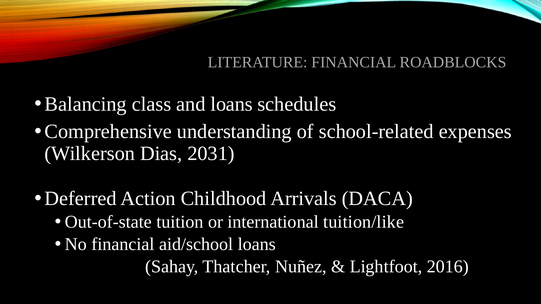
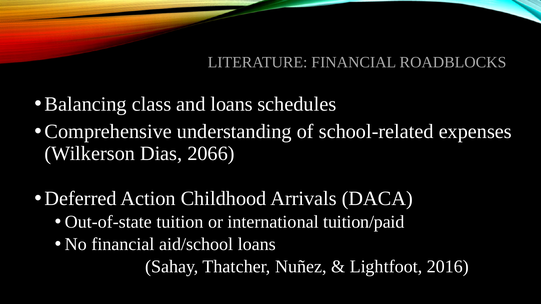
2031: 2031 -> 2066 (211, 154)
tuition/like: tuition/like -> tuition/paid (364, 222)
